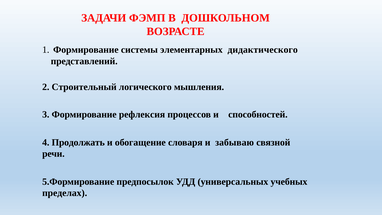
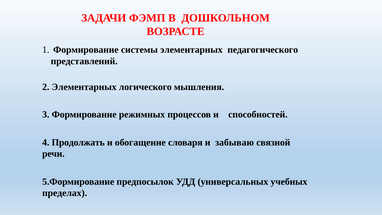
дидактического: дидактического -> педагогического (263, 50)
2 Строительный: Строительный -> Элементарных (84, 87)
рефлексия: рефлексия -> режимных (142, 115)
